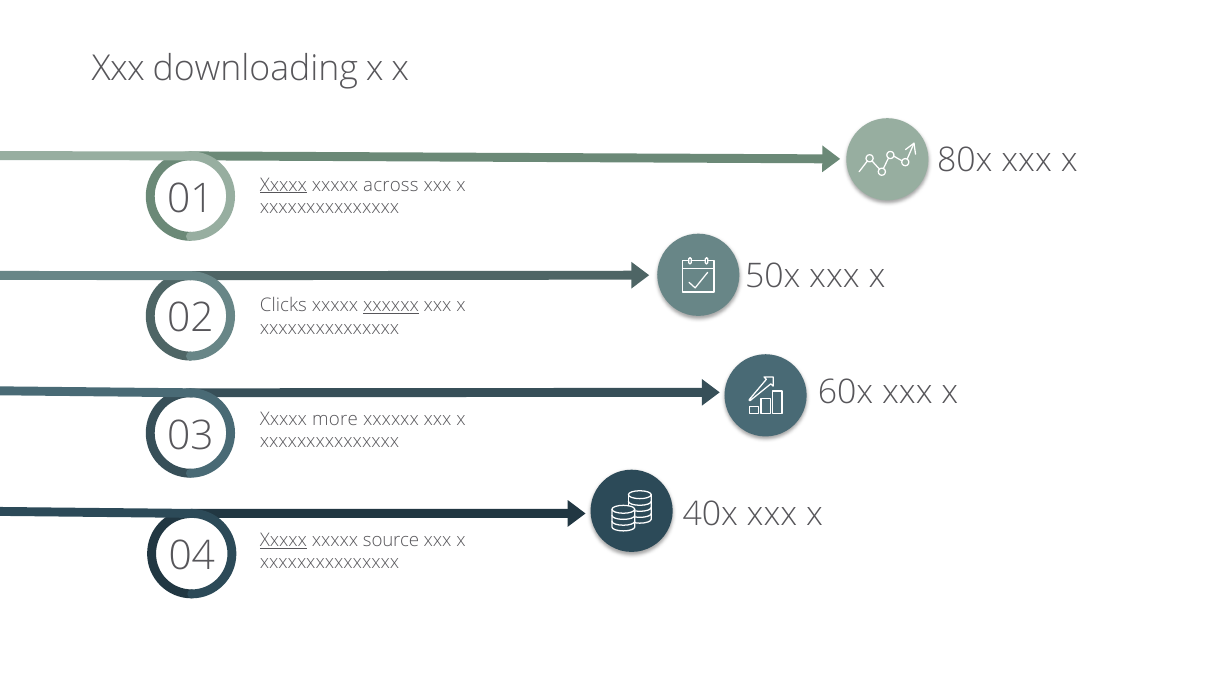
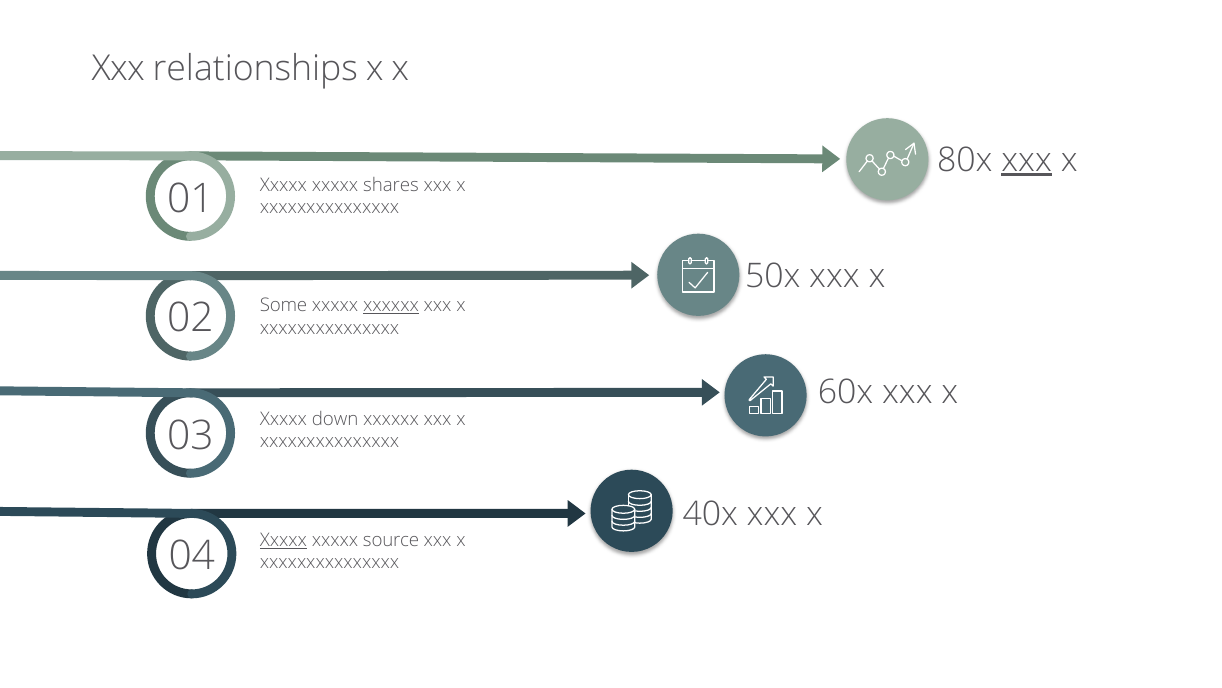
downloading: downloading -> relationships (255, 68)
xxx underline: none -> present (1027, 160)
Xxxxx underline: present -> none (283, 185)
across: across -> shares (391, 185)
Clicks: Clicks -> Some (284, 305)
more: more -> down (335, 419)
